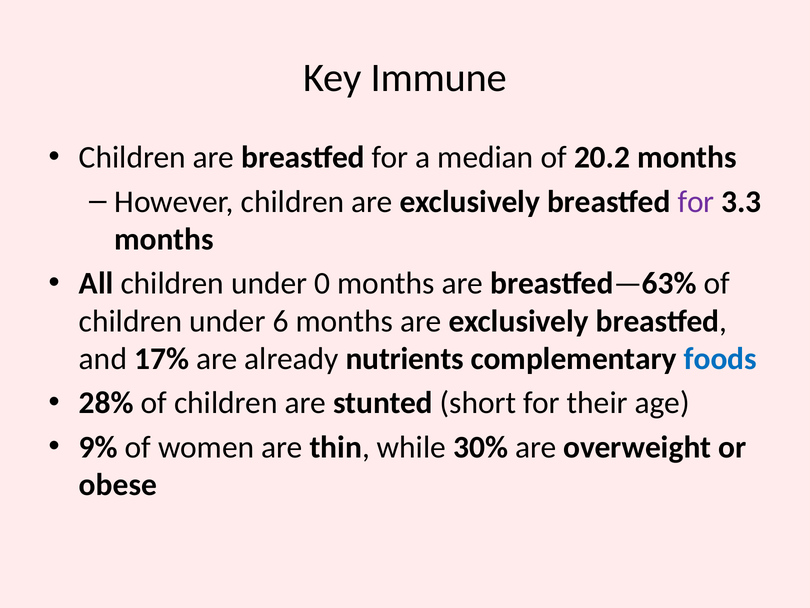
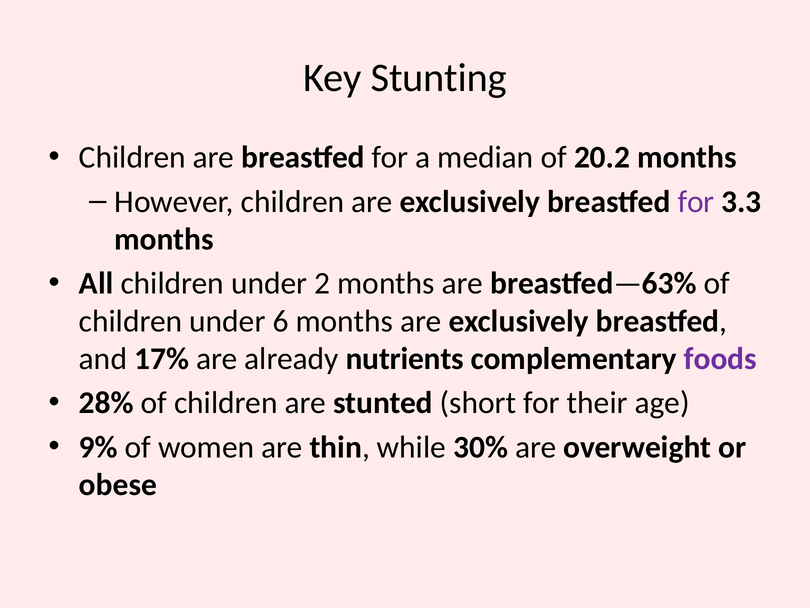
Immune: Immune -> Stunting (439, 78)
0: 0 -> 2 (322, 283)
foods colour: blue -> purple (720, 359)
